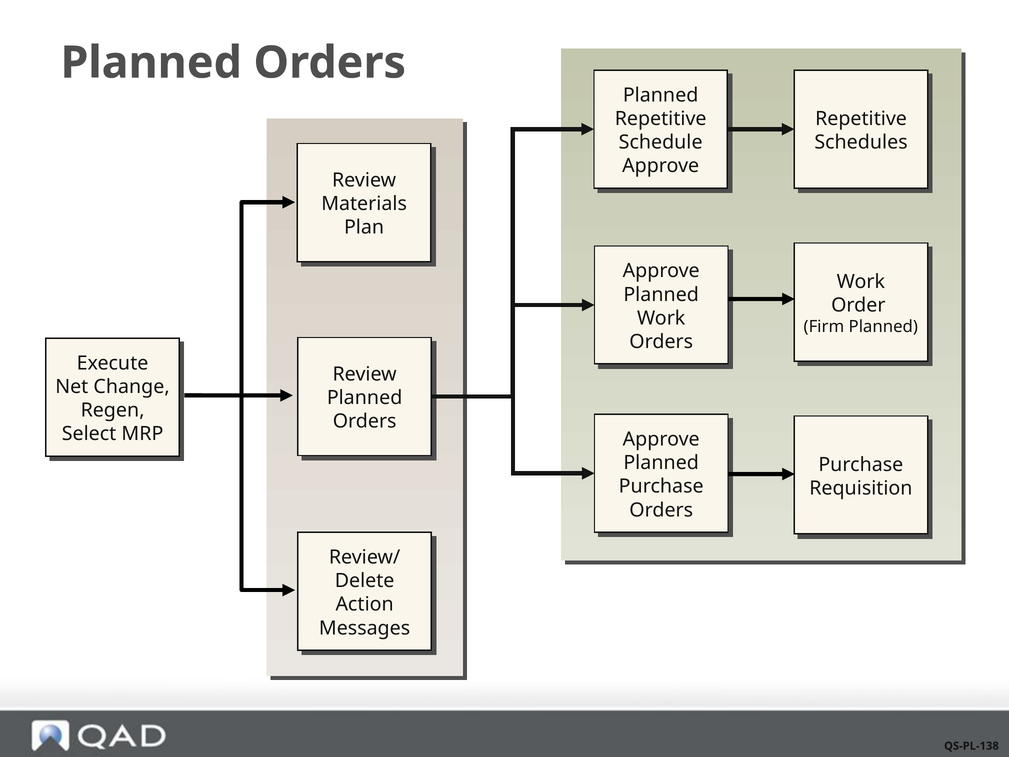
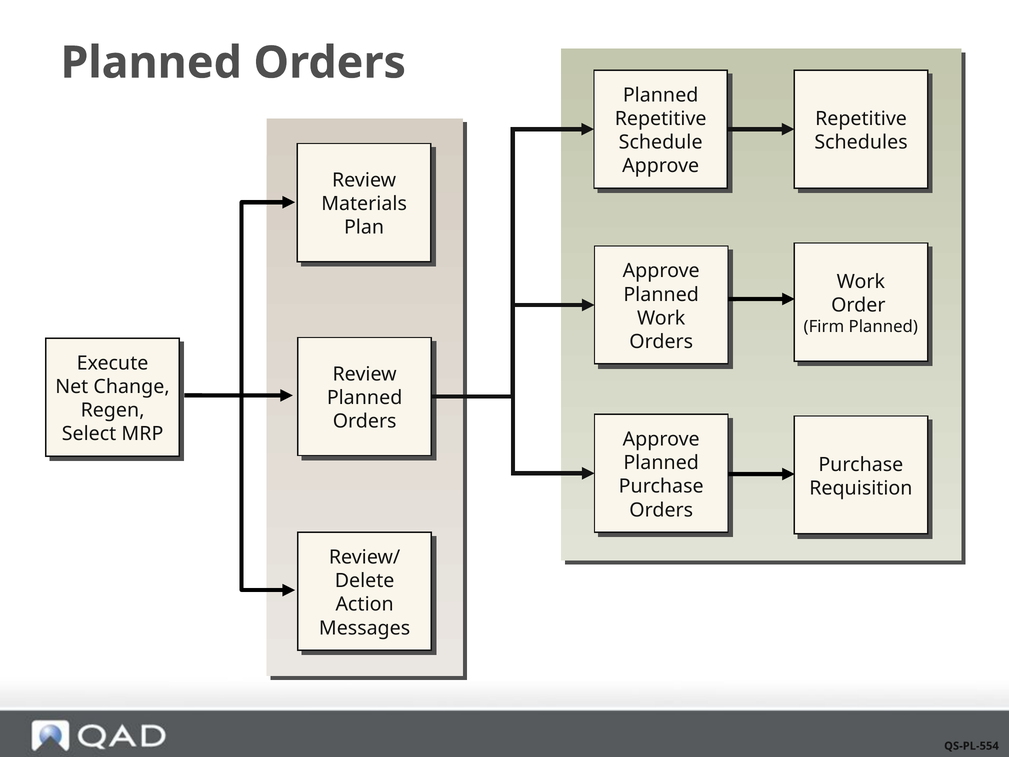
QS-PL-138: QS-PL-138 -> QS-PL-554 (971, 746)
